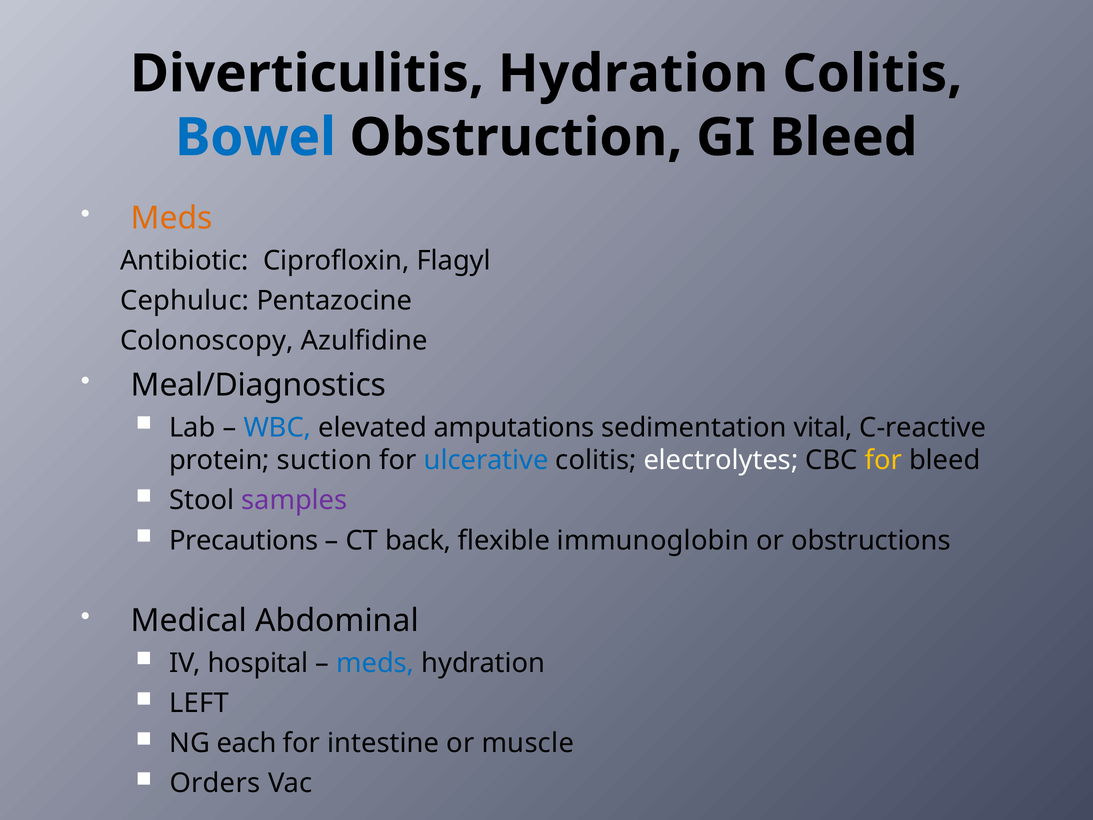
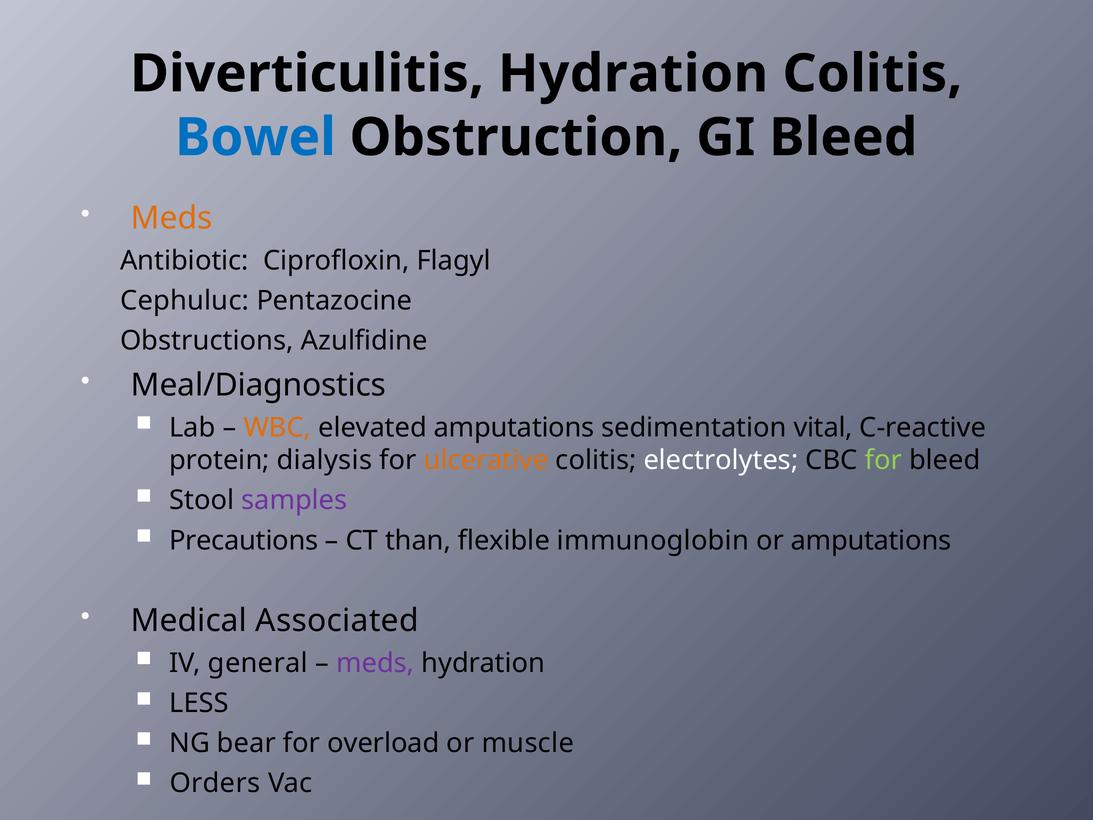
Colonoscopy: Colonoscopy -> Obstructions (207, 341)
WBC colour: blue -> orange (277, 427)
suction: suction -> dialysis (324, 460)
ulcerative colour: blue -> orange (486, 460)
for colour: yellow -> light green (883, 460)
back: back -> than (418, 540)
or obstructions: obstructions -> amputations (871, 540)
Abdominal: Abdominal -> Associated (337, 621)
hospital: hospital -> general (258, 663)
meds colour: blue -> purple (375, 663)
LEFT: LEFT -> LESS (199, 703)
each: each -> bear (246, 743)
intestine: intestine -> overload (383, 743)
